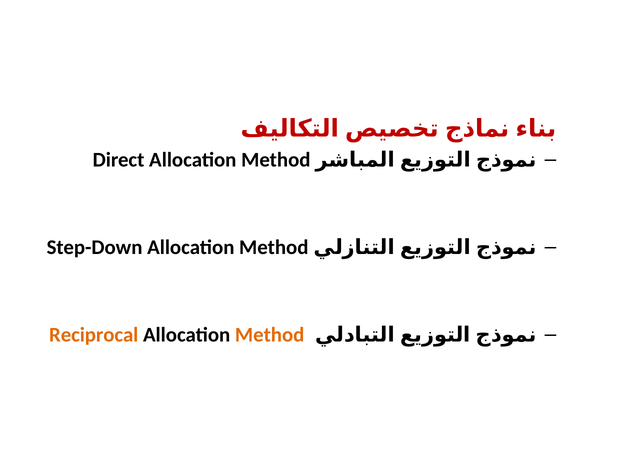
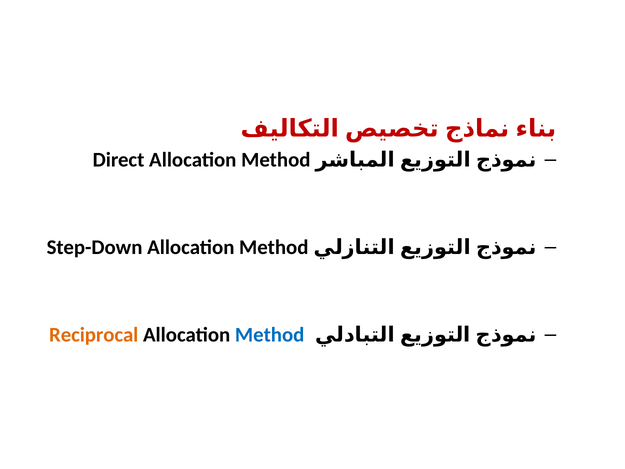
Method colour: orange -> blue (270, 335)
